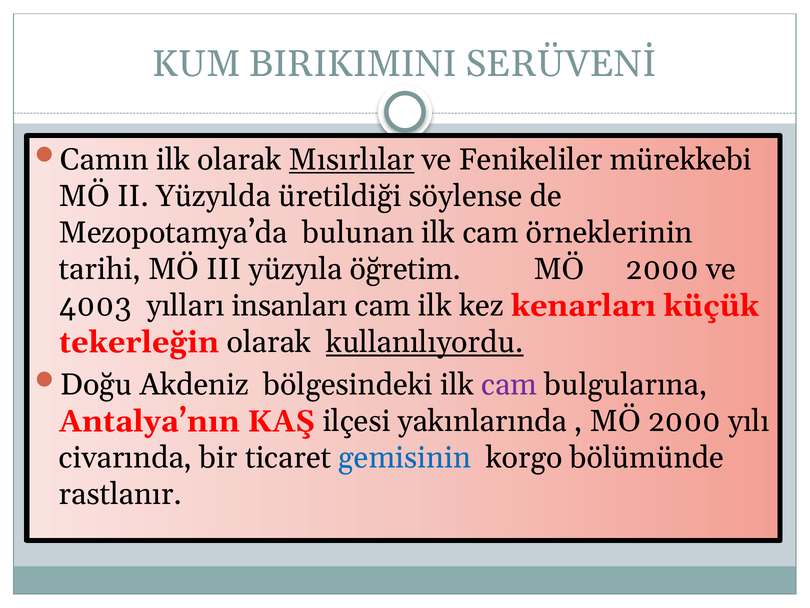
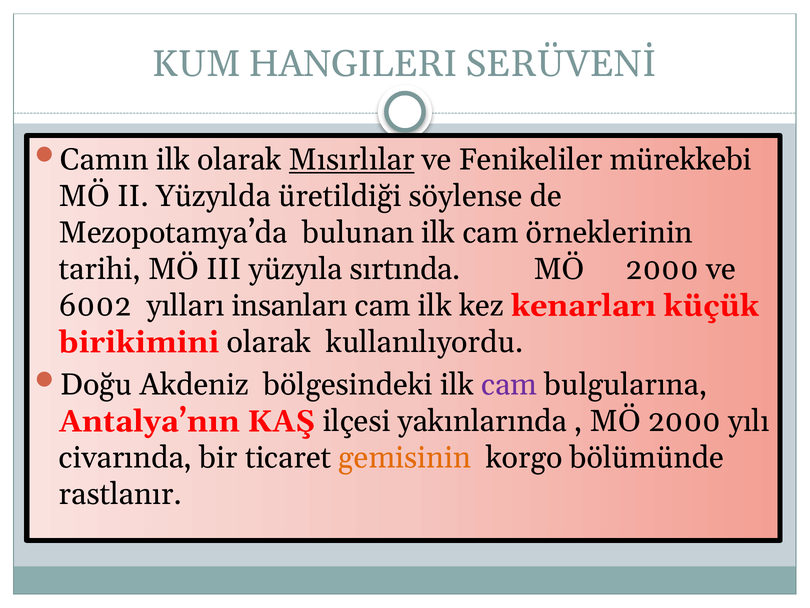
BIRIKIMINI: BIRIKIMINI -> HANGILERI (353, 64)
öğretim: öğretim -> sırtında (405, 269)
4003: 4003 -> 6002 (95, 306)
tekerleğin: tekerleğin -> birikimini (139, 342)
kullanılıyordu underline: present -> none (425, 342)
gemisinin colour: blue -> orange (405, 458)
